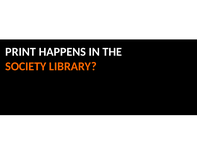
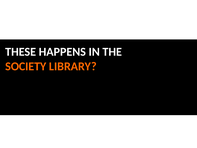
PRINT: PRINT -> THESE (21, 52)
